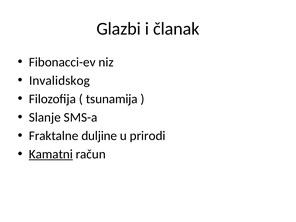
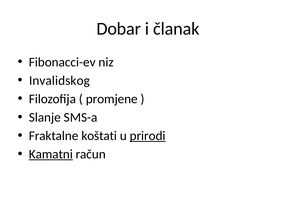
Glazbi: Glazbi -> Dobar (119, 29)
tsunamija: tsunamija -> promjene (112, 99)
duljine: duljine -> koštati (99, 136)
prirodi underline: none -> present (148, 136)
